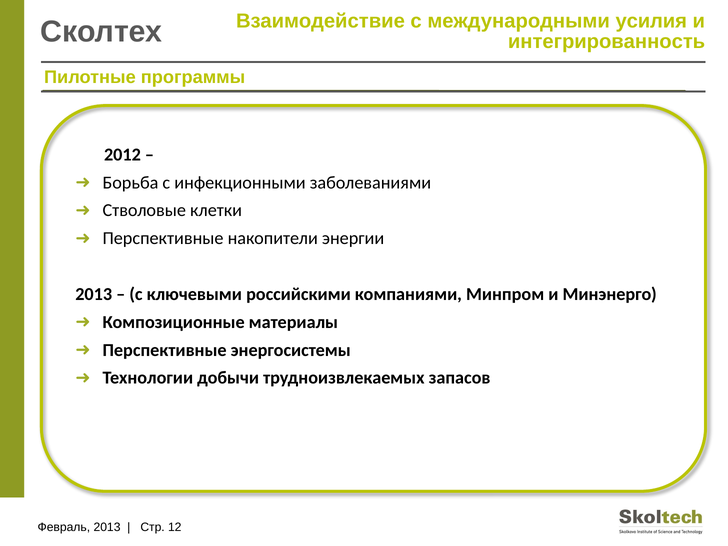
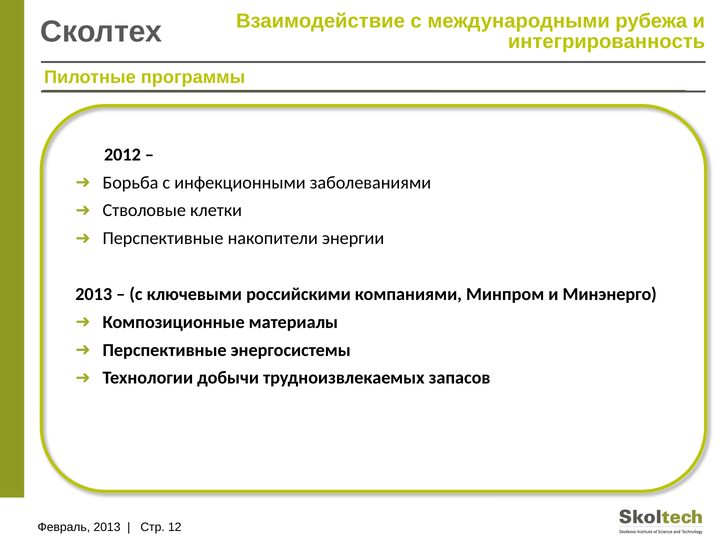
усилия: усилия -> рубежа (651, 21)
